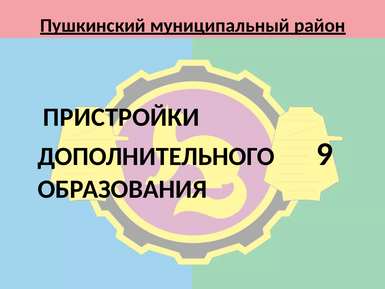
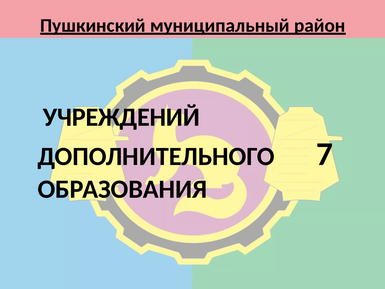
ПРИСТРОЙКИ: ПРИСТРОЙКИ -> УЧРЕЖДЕНИЙ (121, 117)
9: 9 -> 7 (325, 154)
